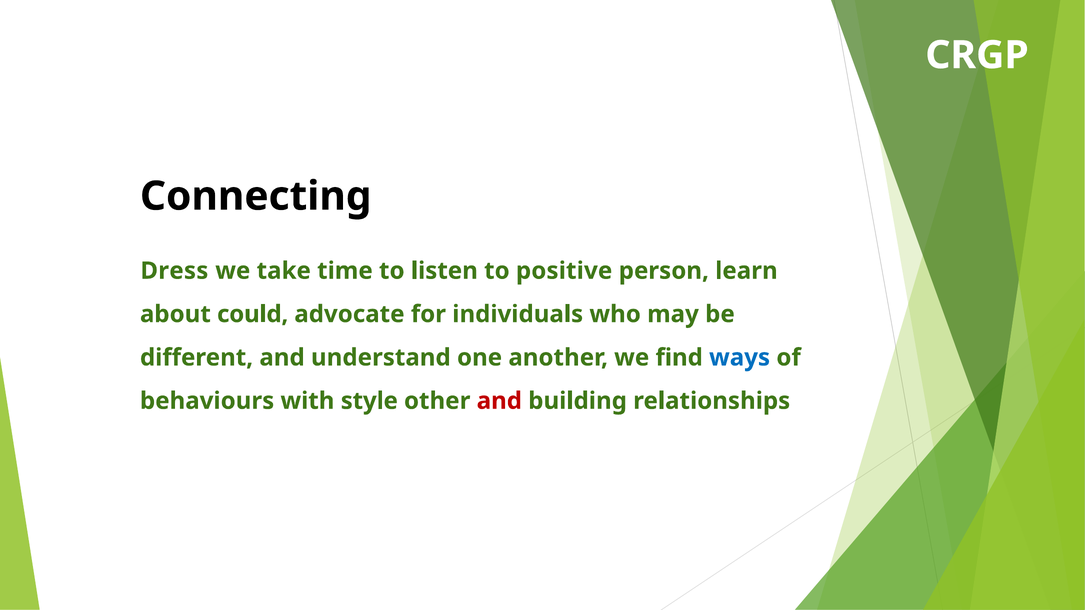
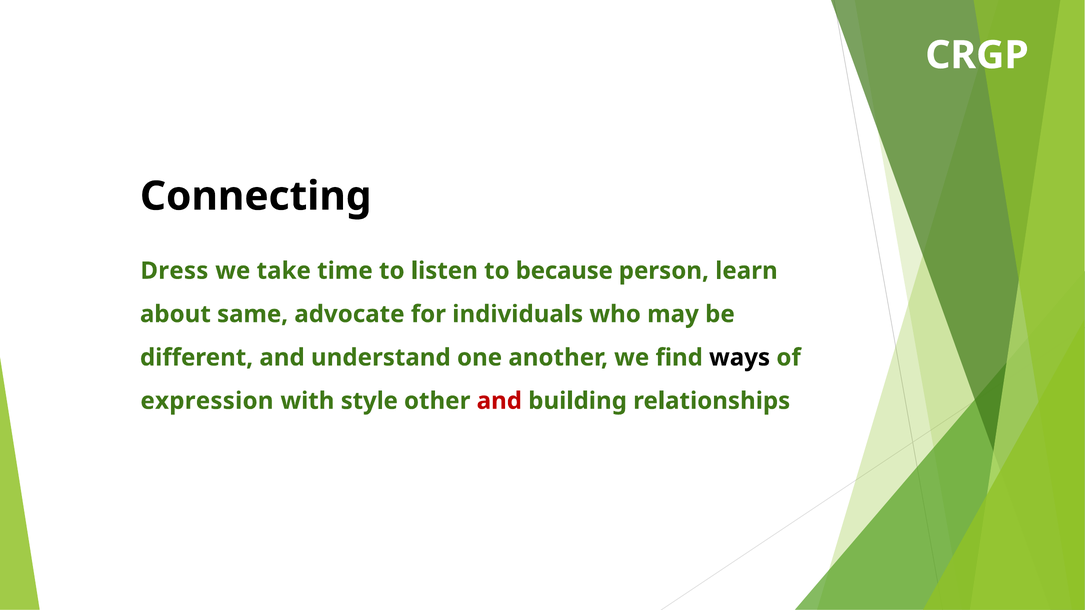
positive: positive -> because (564, 271)
could: could -> same (253, 314)
ways colour: blue -> black (740, 358)
behaviours: behaviours -> expression (207, 401)
